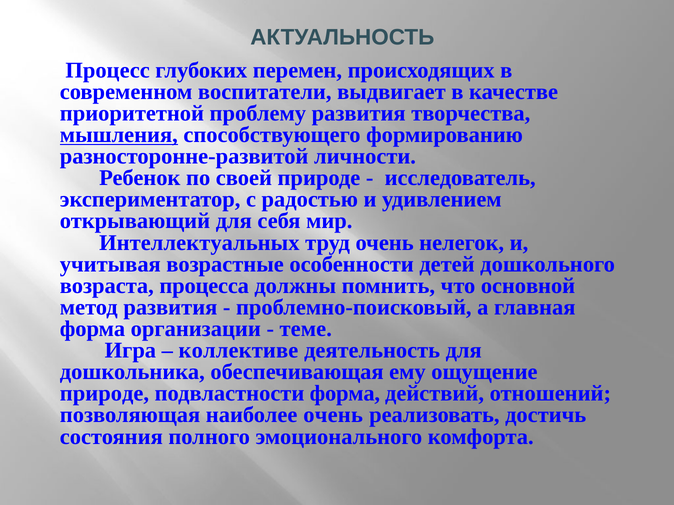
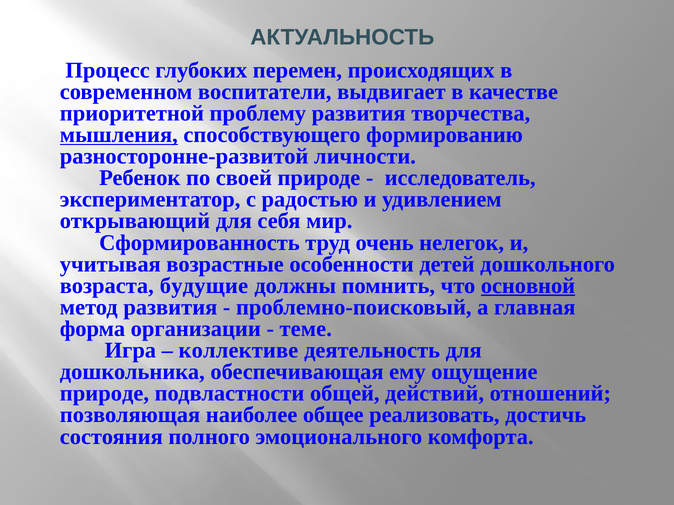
Интеллектуальных: Интеллектуальных -> Сформированность (199, 243)
процесса: процесса -> будущие (204, 286)
основной underline: none -> present (528, 286)
подвластности форма: форма -> общей (345, 394)
наиболее очень: очень -> общее (333, 415)
